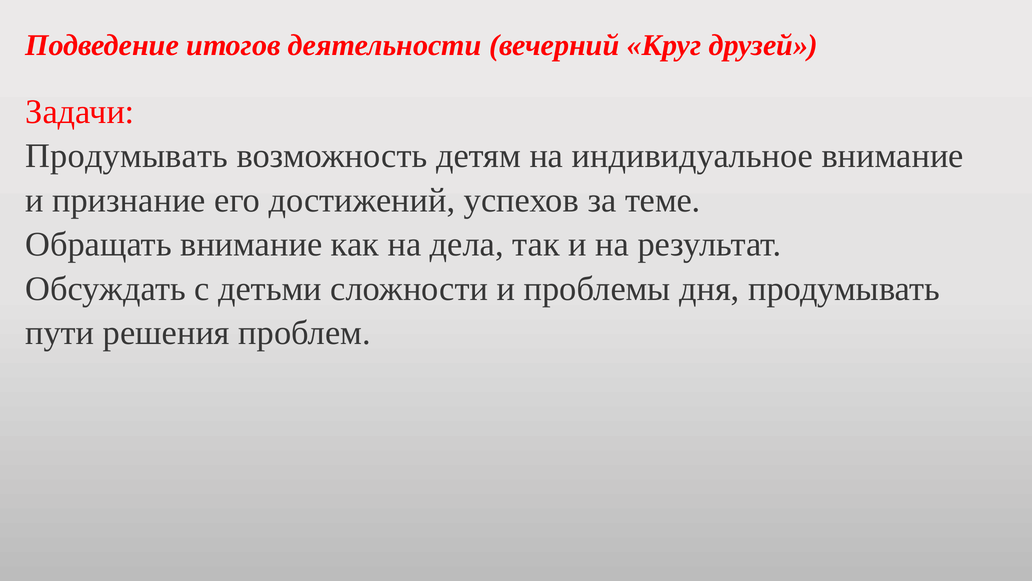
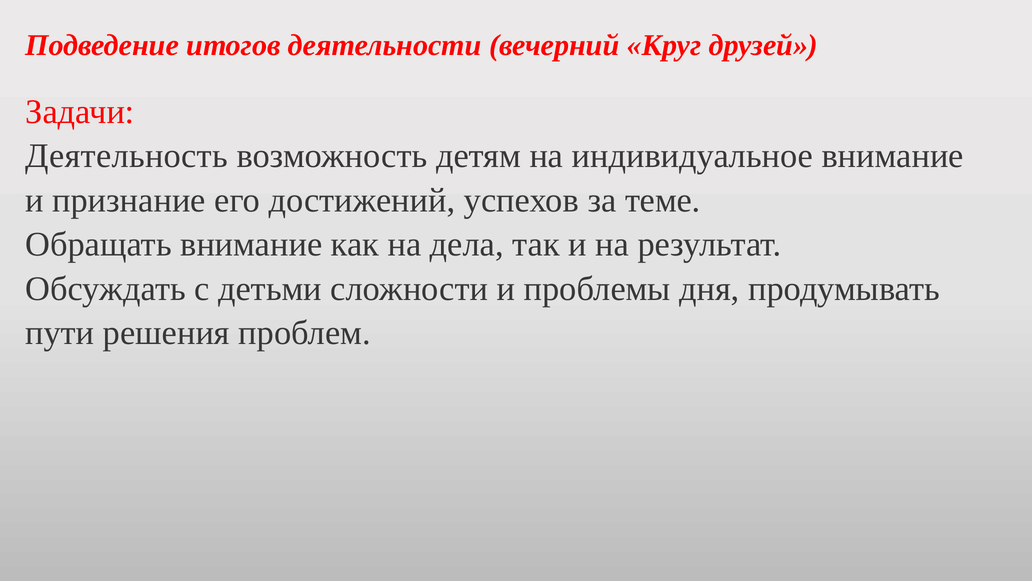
Продумывать: Продумывать -> Деятельность (127, 156)
